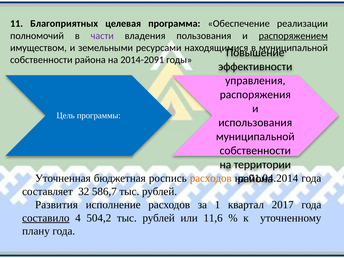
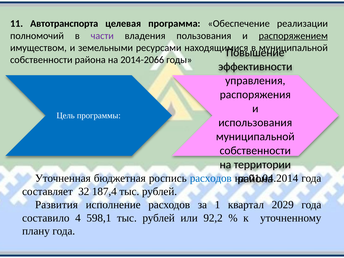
Благоприятных: Благоприятных -> Автотранспорта (64, 24)
2014-2091: 2014-2091 -> 2014-2066 (142, 60)
расходов colour: orange -> blue (211, 178)
586,7: 586,7 -> 187,4 (104, 192)
2017: 2017 -> 2029 (283, 205)
составило underline: present -> none (46, 218)
504,2: 504,2 -> 598,1 (99, 218)
11,6: 11,6 -> 92,2 (213, 218)
